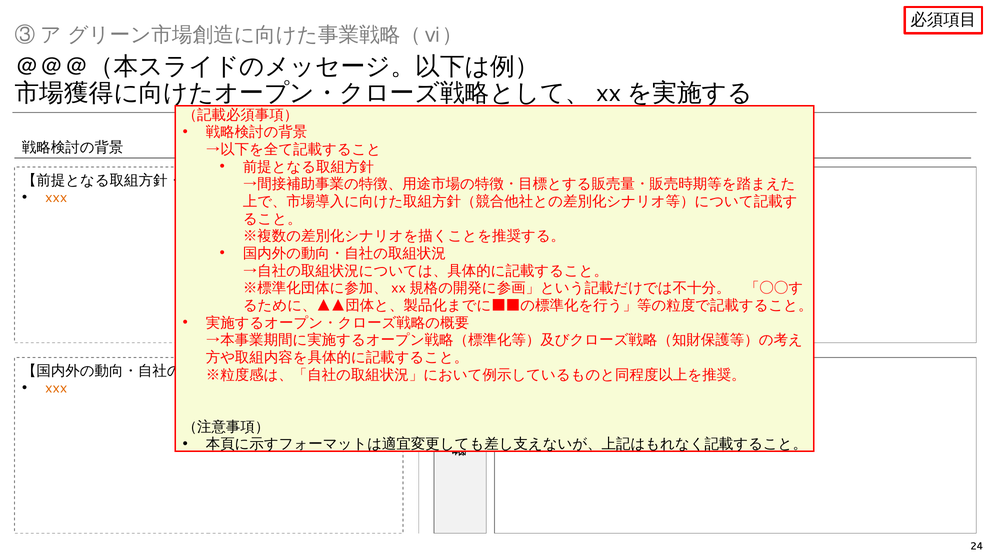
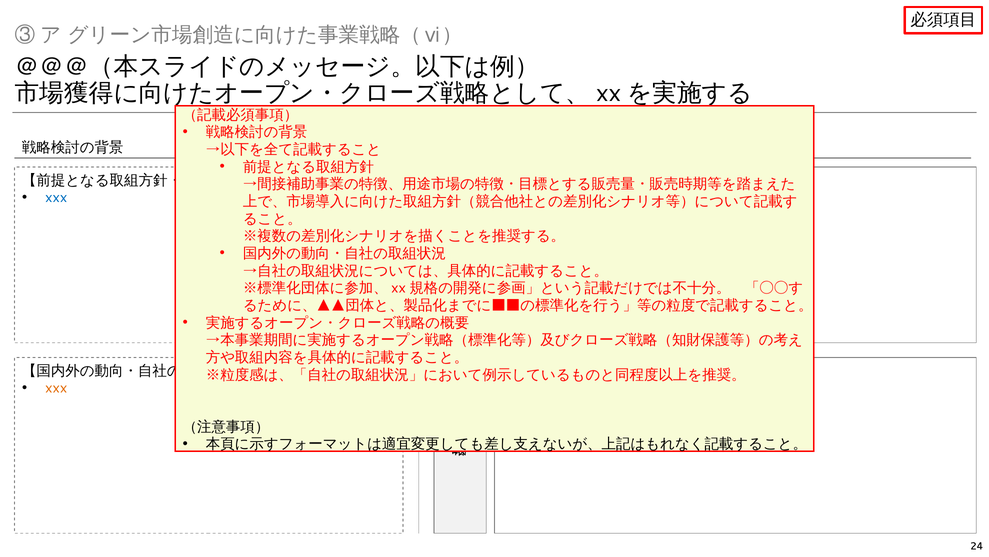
xxx colour: orange -> blue (56, 197)
